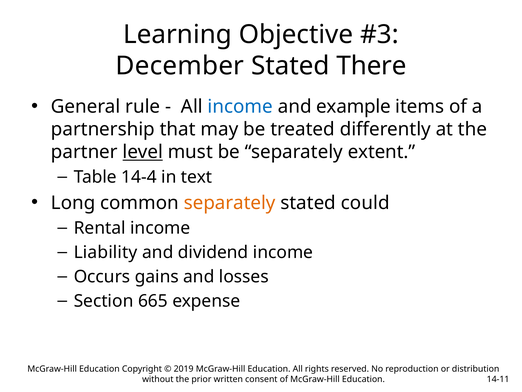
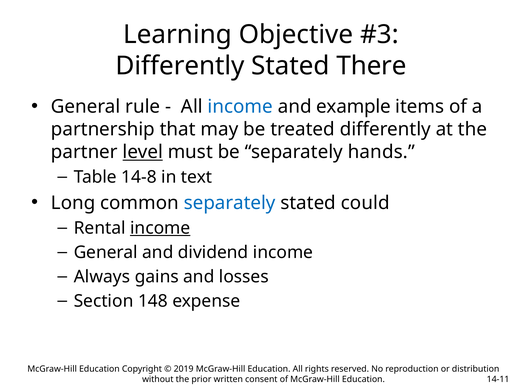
December: December -> Differently (180, 66)
extent: extent -> hands (381, 152)
14-4: 14-4 -> 14-8 (139, 177)
separately colour: orange -> blue (230, 203)
income underline: none -> present (160, 228)
Liability: Liability -> General (106, 252)
Occurs: Occurs -> Always (102, 276)
665: 665 -> 148 (153, 301)
